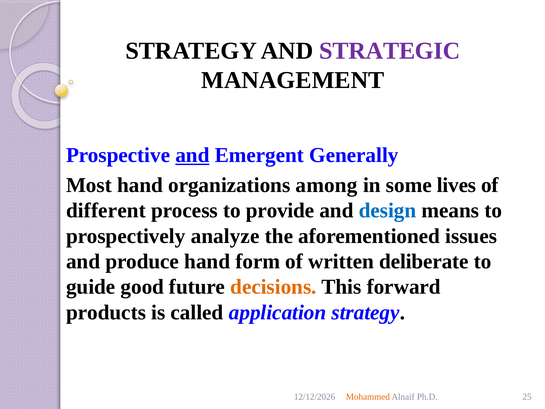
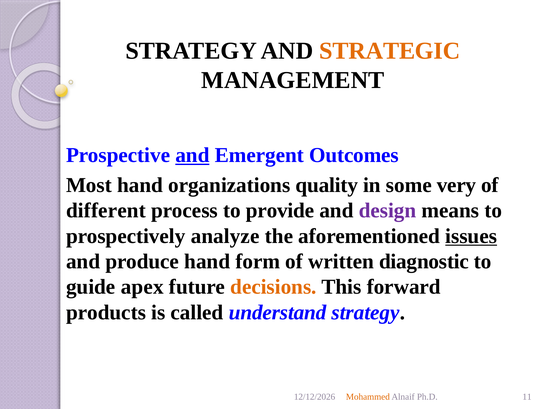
STRATEGIC colour: purple -> orange (390, 51)
Generally: Generally -> Outcomes (354, 155)
among: among -> quality (327, 185)
lives: lives -> very (457, 185)
design colour: blue -> purple (387, 210)
issues underline: none -> present (471, 236)
deliberate: deliberate -> diagnostic (424, 261)
good: good -> apex (142, 287)
application: application -> understand (278, 312)
25: 25 -> 11 (527, 397)
